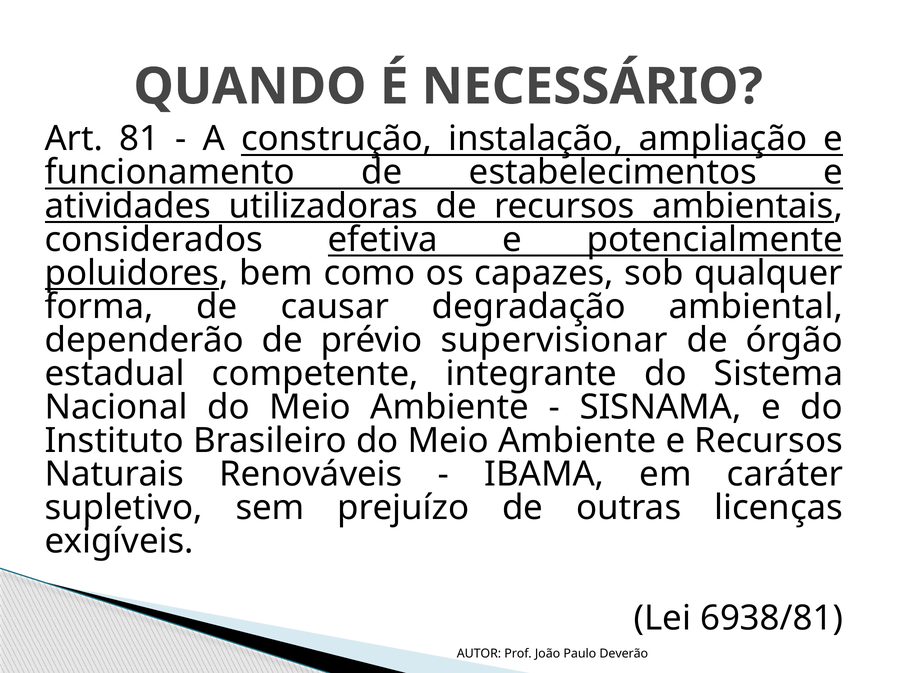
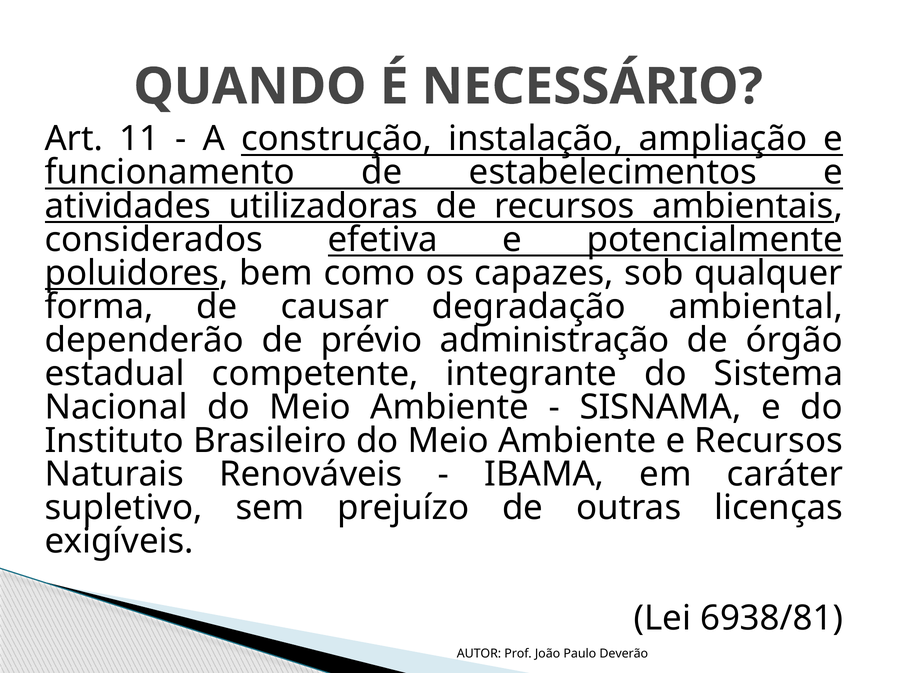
81: 81 -> 11 (139, 139)
supervisionar: supervisionar -> administração (555, 340)
